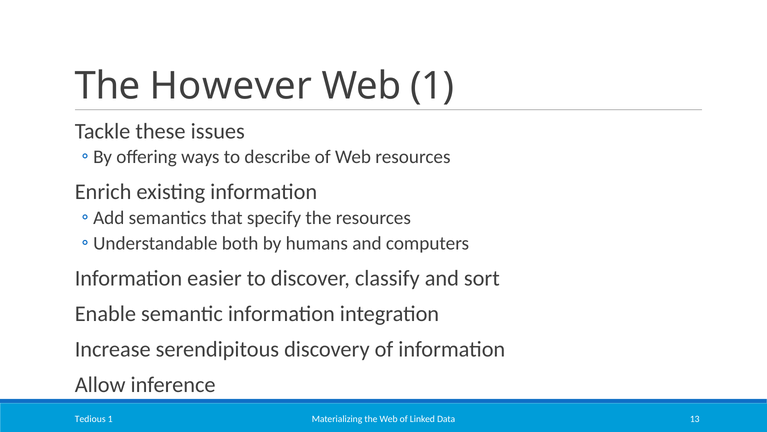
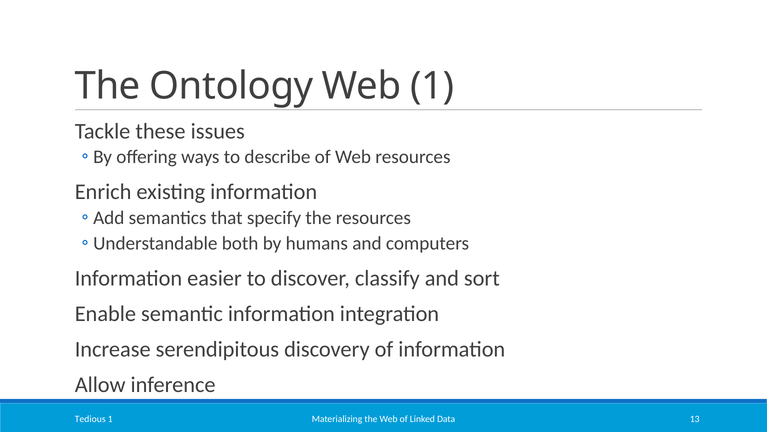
However: However -> Ontology (231, 86)
